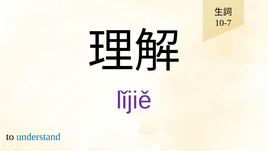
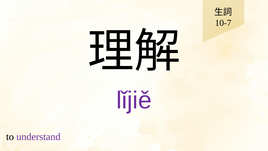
understand colour: blue -> purple (38, 137)
